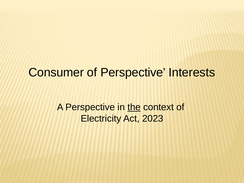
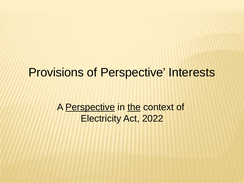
Consumer: Consumer -> Provisions (56, 72)
Perspective underline: none -> present (90, 107)
2023: 2023 -> 2022 (153, 119)
